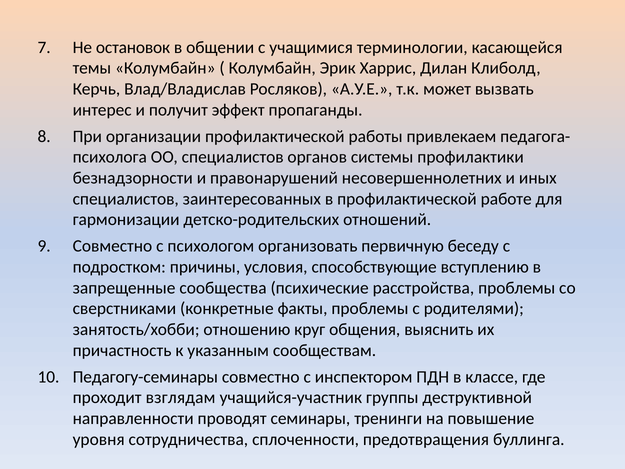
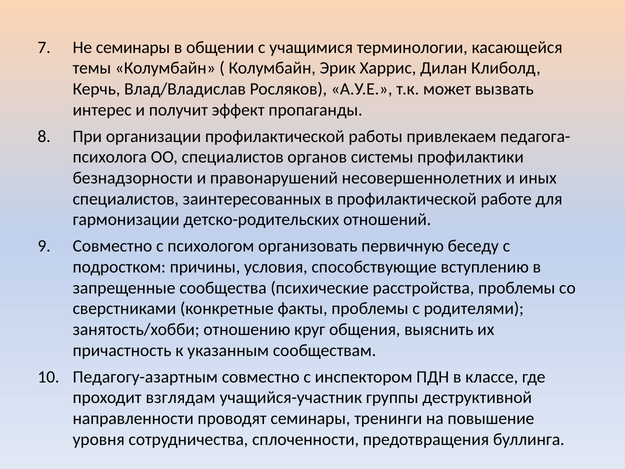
Не остановок: остановок -> семинары (133, 47)
Педагогу-семинары: Педагогу-семинары -> Педагогу-азартным (145, 377)
